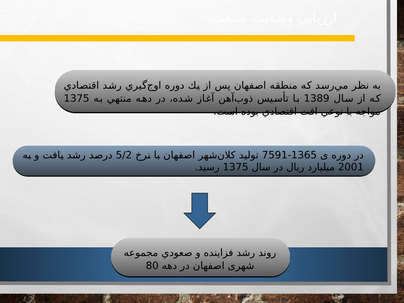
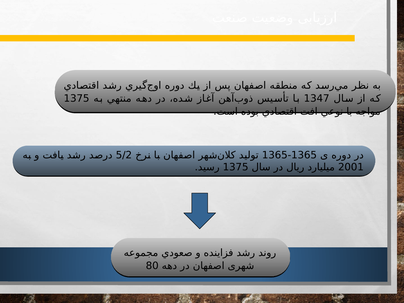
1389: 1389 -> 1347 (317, 99)
7591: 7591 -> 1365 (275, 155)
